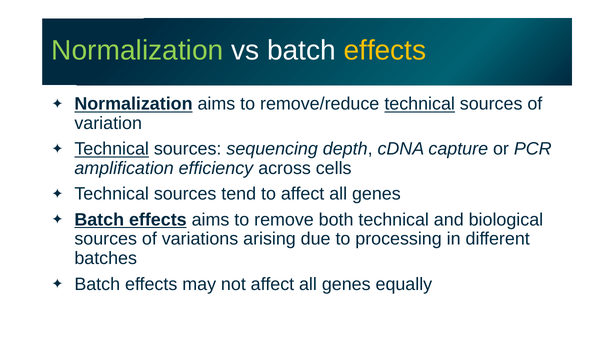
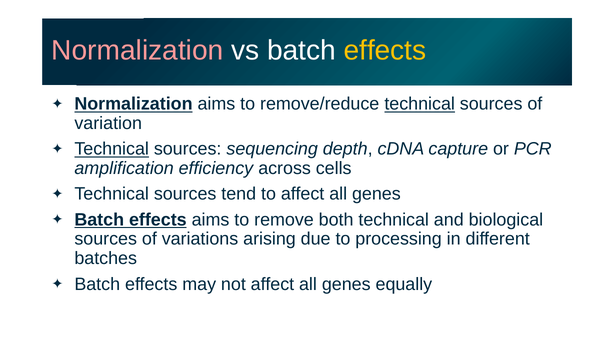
Normalization colour: light green -> pink (137, 50)
